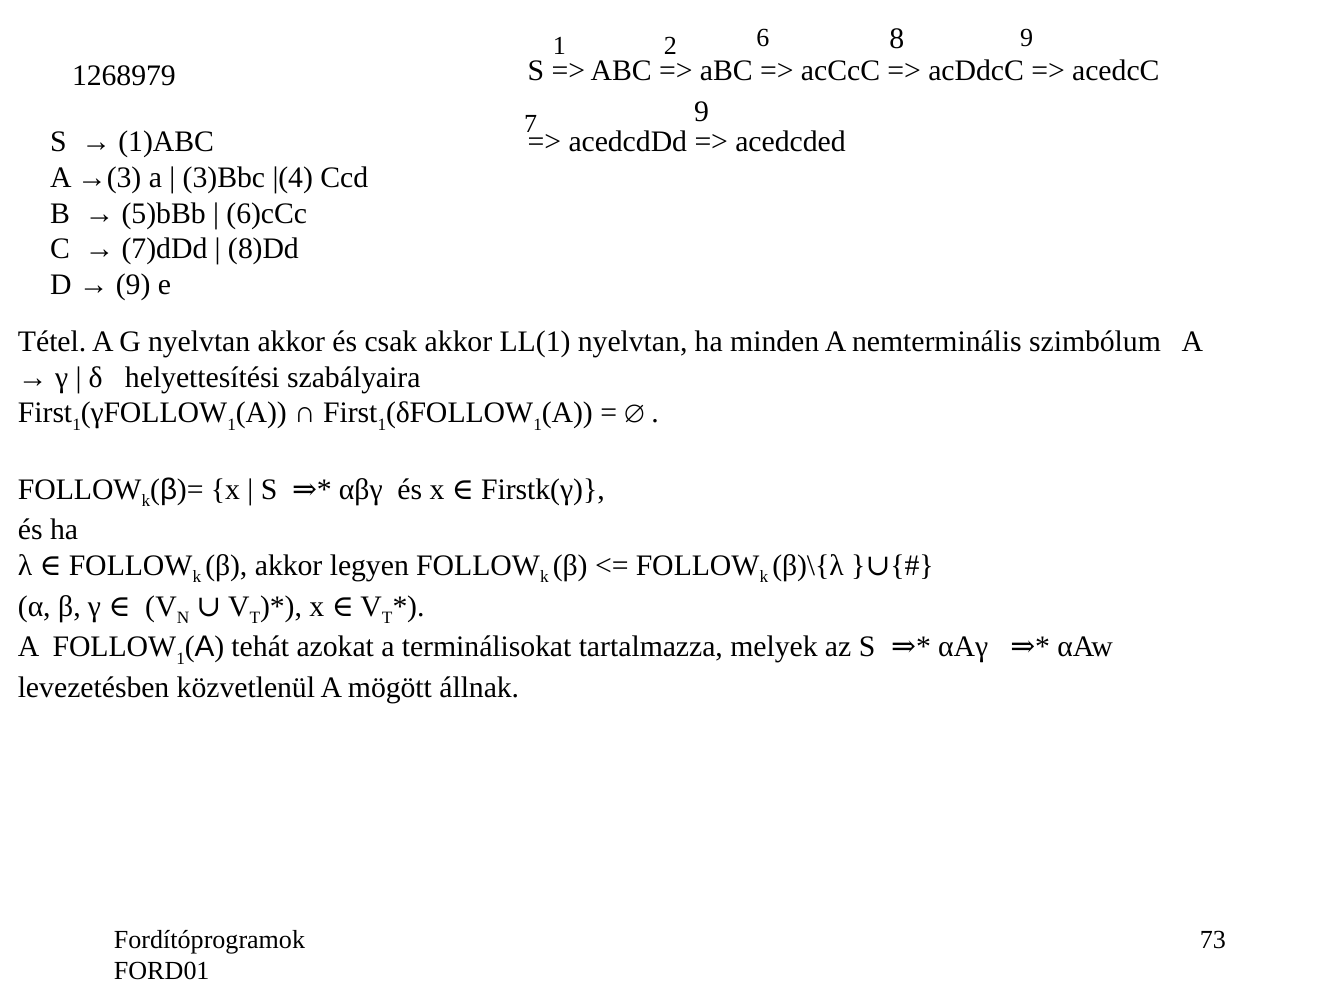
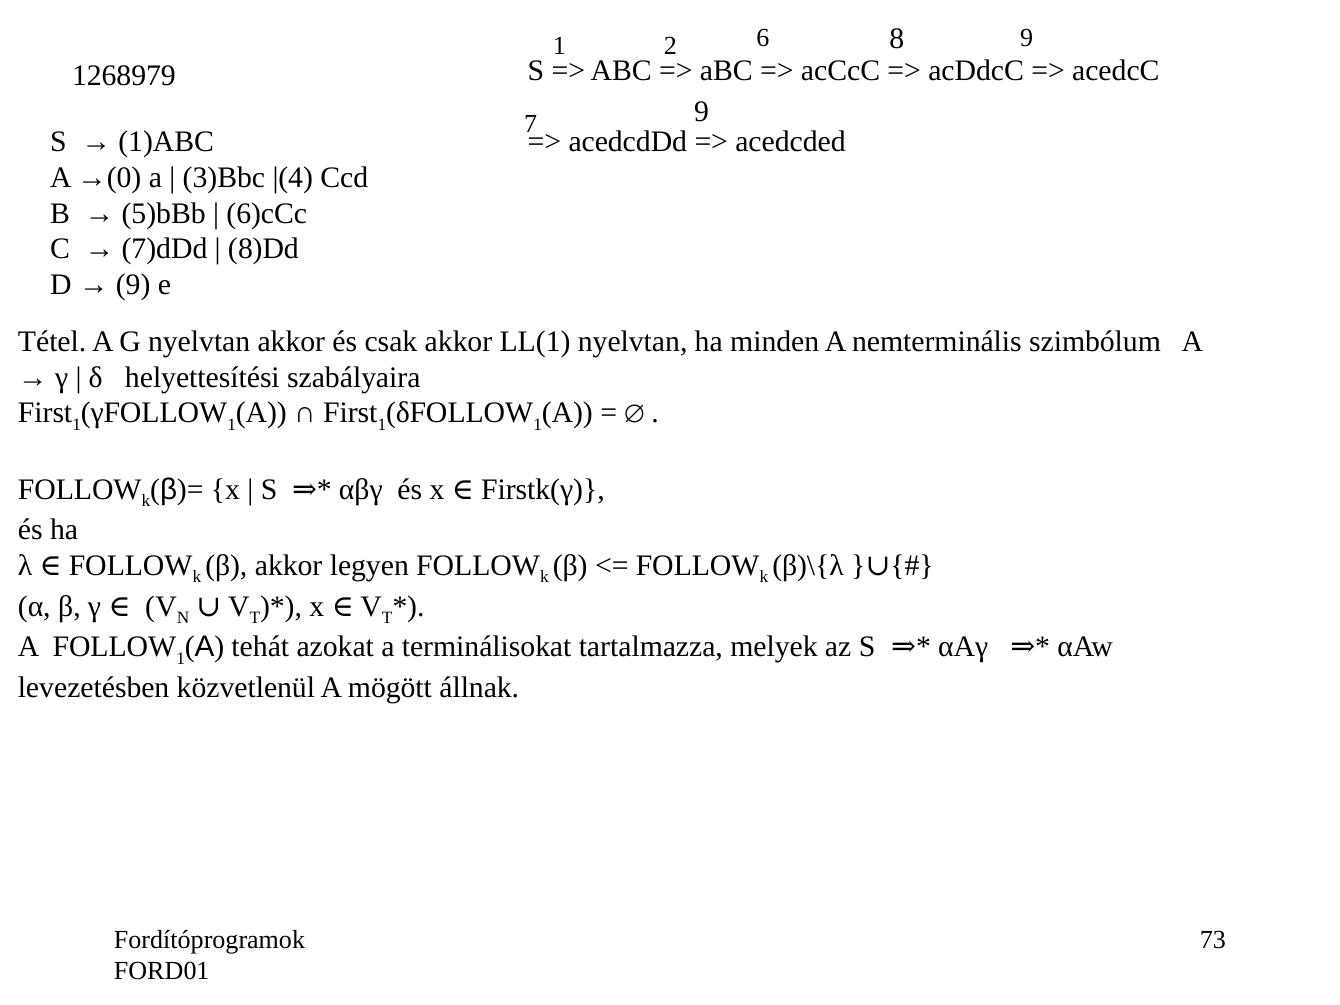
→(3: →(3 -> →(0 (109, 178)
